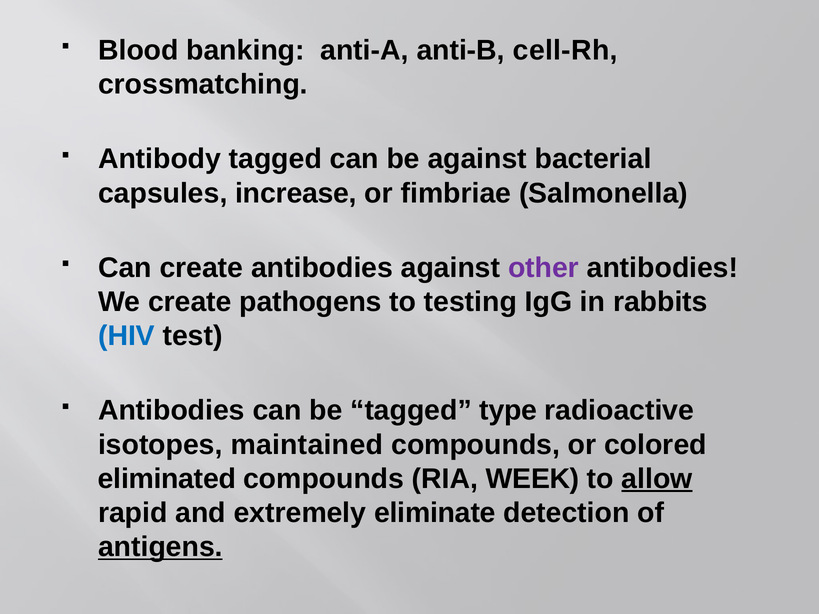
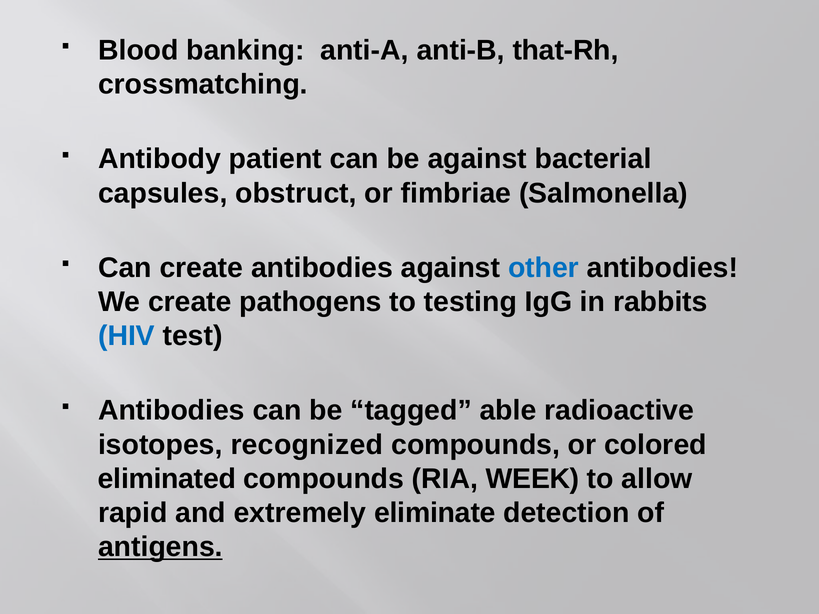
cell-Rh: cell-Rh -> that-Rh (565, 50)
Antibody tagged: tagged -> patient (275, 159)
increase: increase -> obstruct (296, 193)
other colour: purple -> blue (544, 268)
type: type -> able (508, 411)
maintained: maintained -> recognized (307, 445)
allow underline: present -> none (657, 479)
